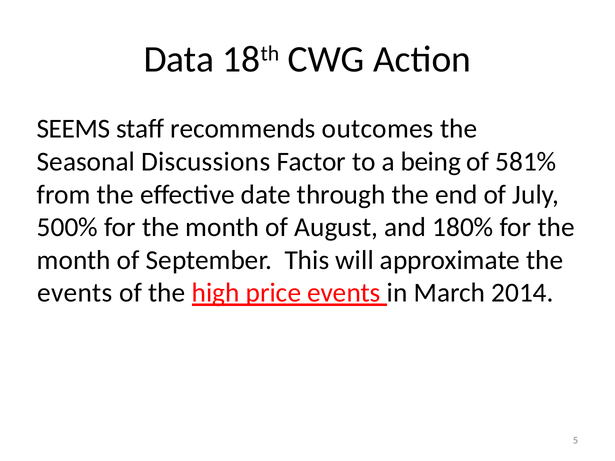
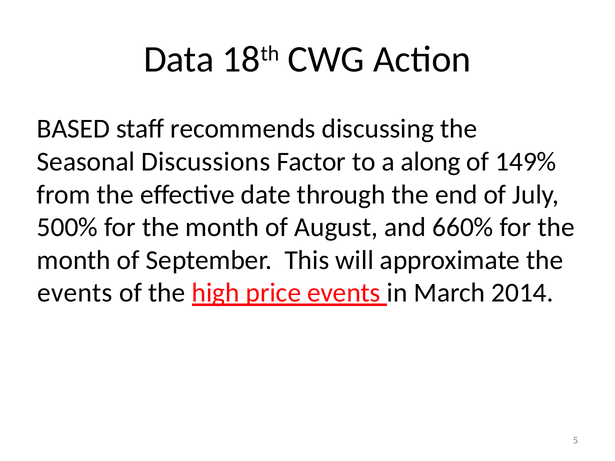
SEEMS: SEEMS -> BASED (73, 129)
outcomes: outcomes -> discussing (378, 129)
being: being -> along (431, 162)
581%: 581% -> 149% (526, 162)
180%: 180% -> 660% (463, 227)
